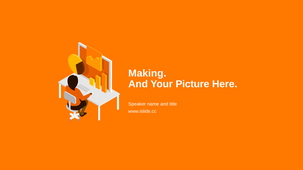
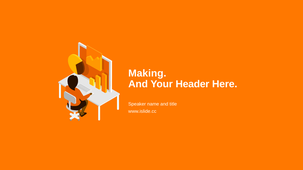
Picture: Picture -> Header (192, 84)
